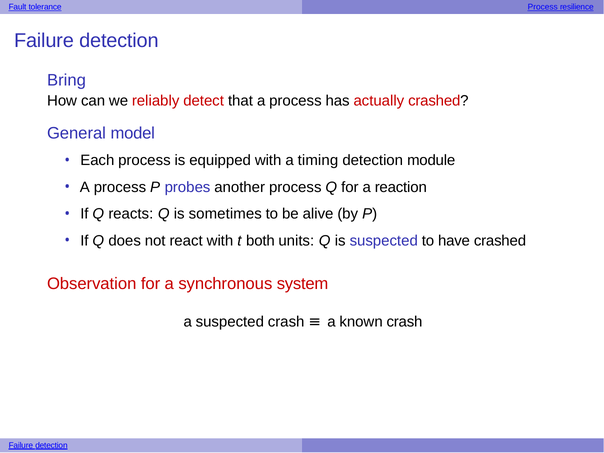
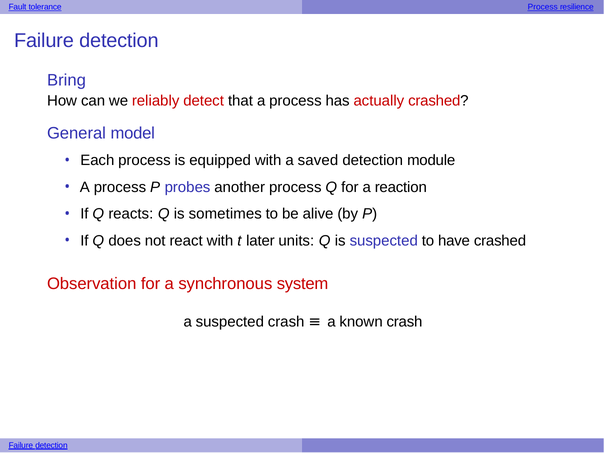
timing: timing -> saved (318, 161)
both: both -> later (260, 241)
